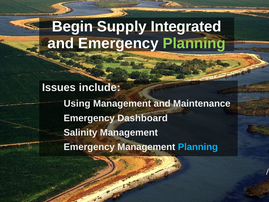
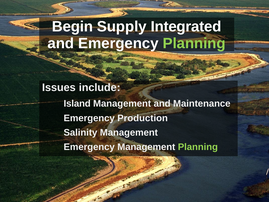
Using: Using -> Island (77, 104)
Dashboard: Dashboard -> Production (143, 118)
Planning colour: light blue -> light green (198, 147)
